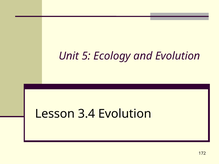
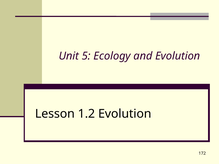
3.4: 3.4 -> 1.2 (86, 114)
